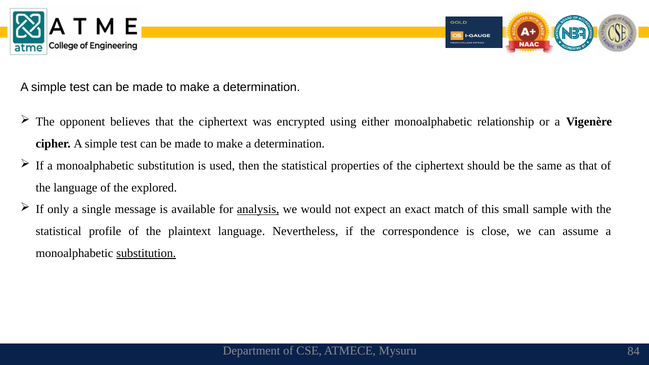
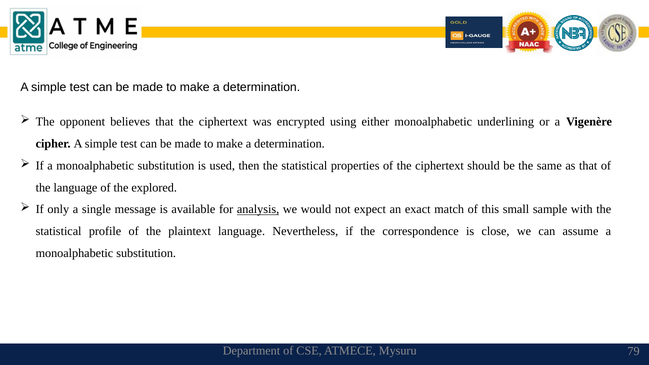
relationship: relationship -> underlining (506, 122)
substitution underline: present -> none (146, 253)
84: 84 -> 79 (634, 351)
